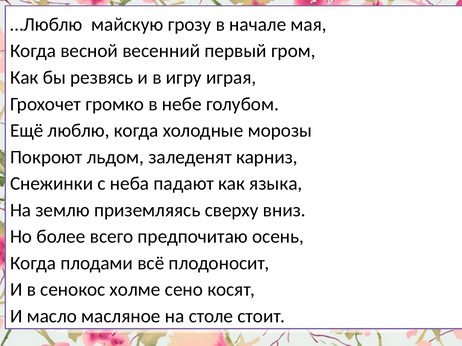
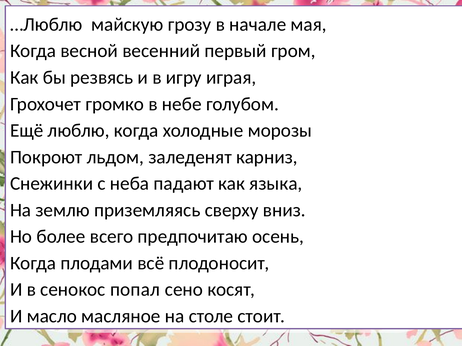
холме: холме -> попал (135, 290)
